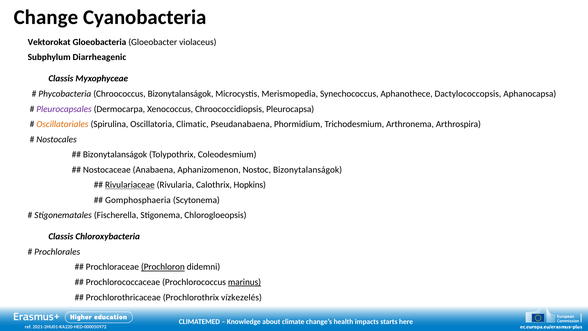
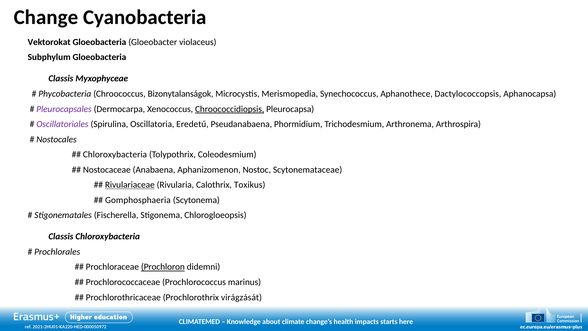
Subphylum Diarrheagenic: Diarrheagenic -> Gloeobacteria (99, 57)
Chroococcidiopsis underline: none -> present (230, 109)
Oscillatoriales colour: orange -> purple (62, 124)
Climatic: Climatic -> Eredetű (192, 124)
Bizonytalanságok: Bizonytalanságok -> Chloroxybacteria (115, 154)
Nostoc Bizonytalanságok: Bizonytalanságok -> Scytonemataceae (308, 170)
Hopkins: Hopkins -> Toxikus (250, 185)
marinus underline: present -> none (244, 282)
vízkezelés: vízkezelés -> virágzását (241, 297)
